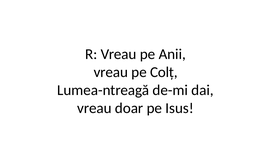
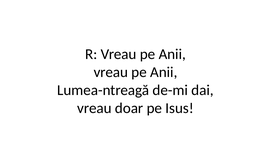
Colț: Colț -> Anii (164, 72)
